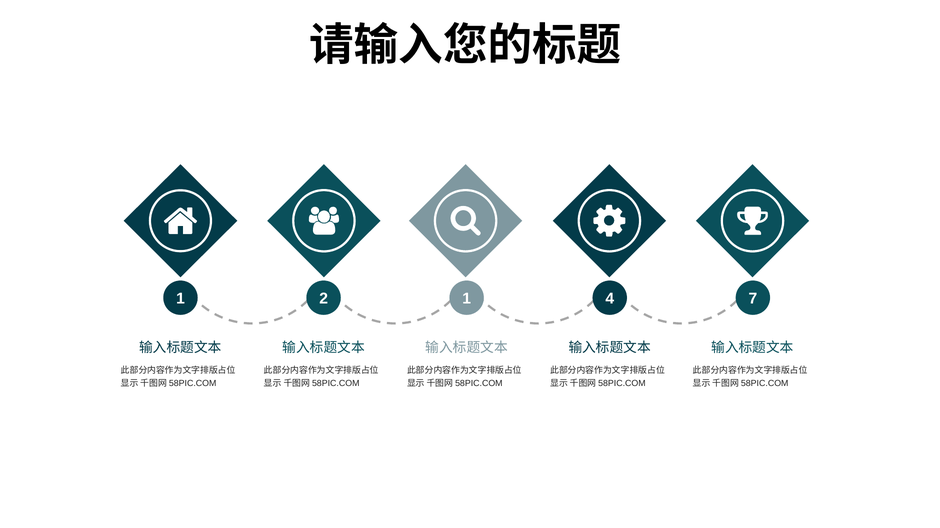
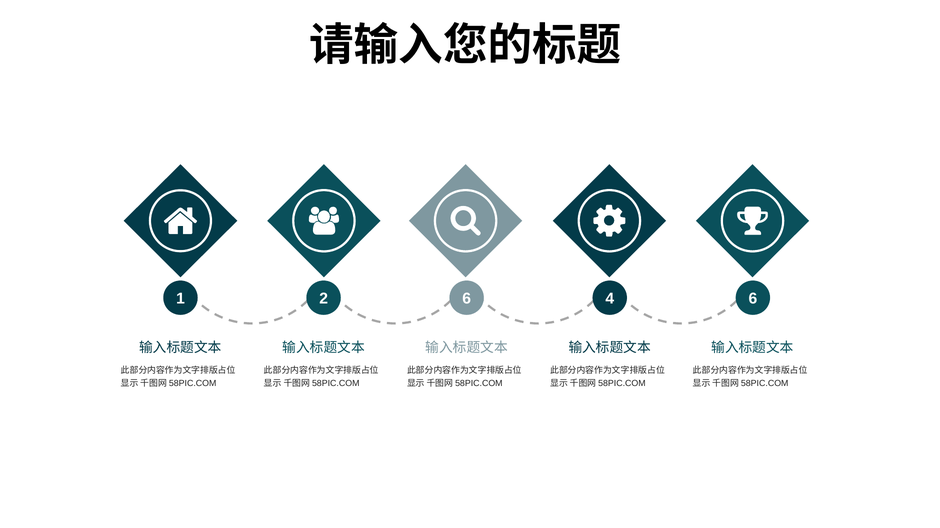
2 1: 1 -> 6 (467, 299)
4 7: 7 -> 6 (753, 299)
